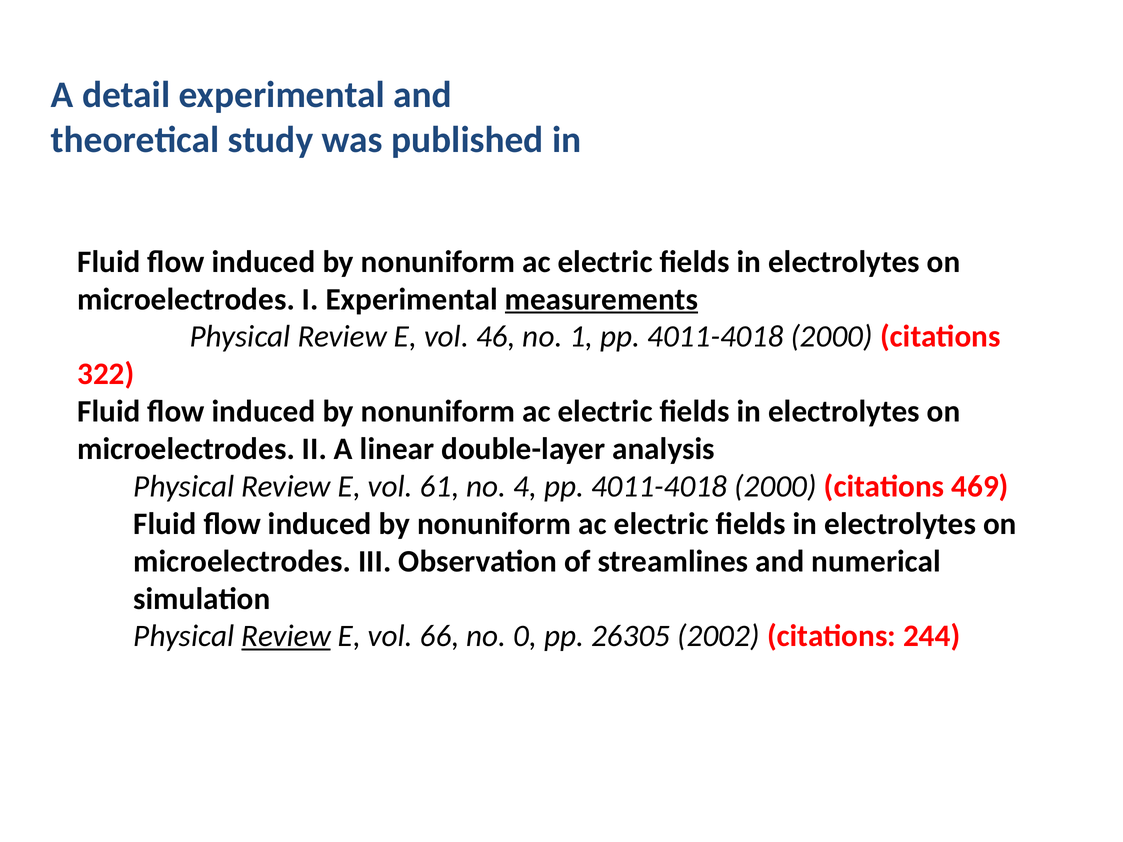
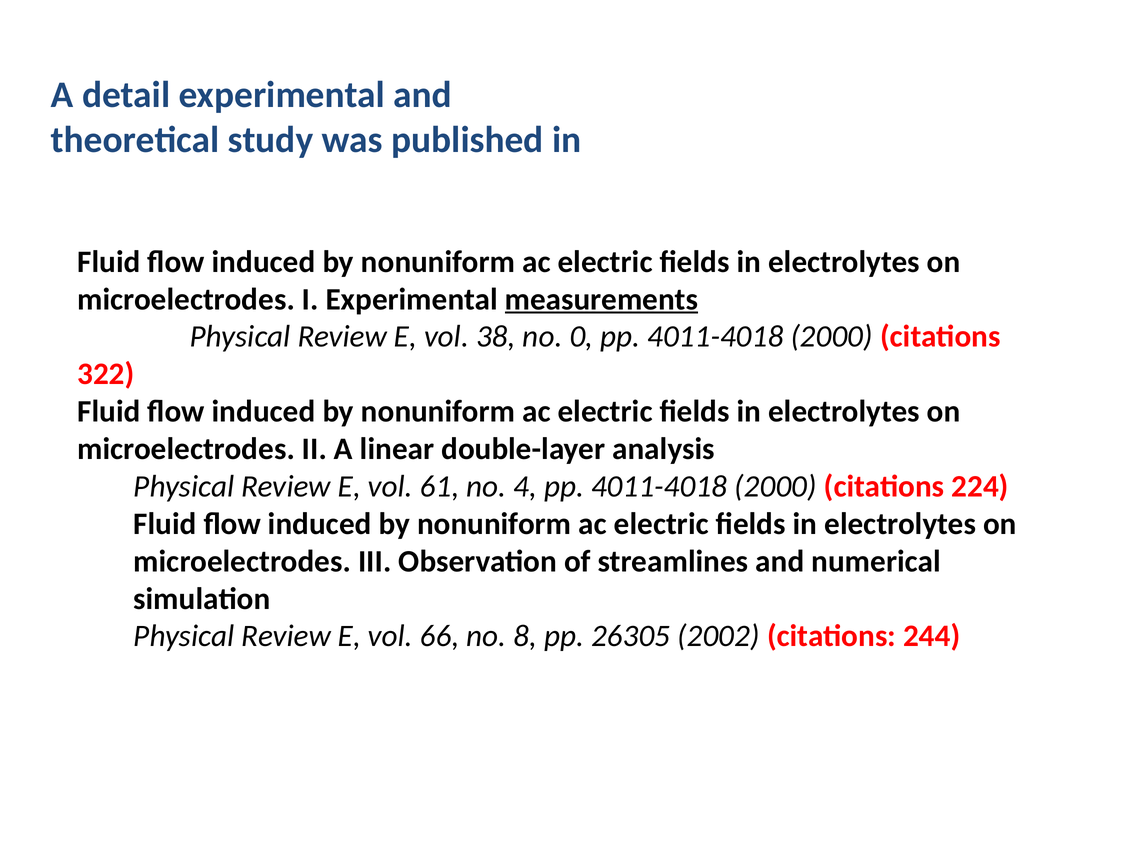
46: 46 -> 38 (496, 337)
1: 1 -> 0 (581, 337)
469: 469 -> 224 (980, 487)
Review underline: present -> none (286, 636)
0: 0 -> 8 (525, 636)
